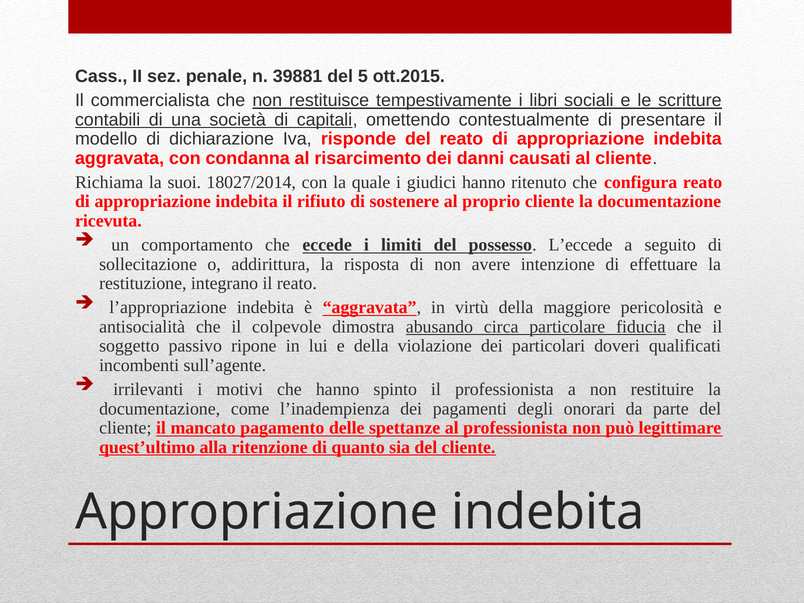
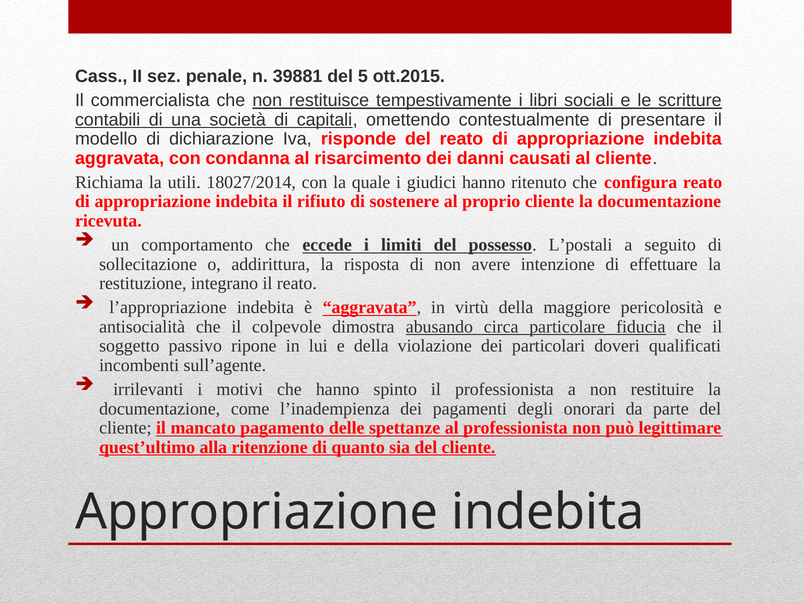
suoi: suoi -> utili (184, 182)
L’eccede: L’eccede -> L’postali (581, 245)
